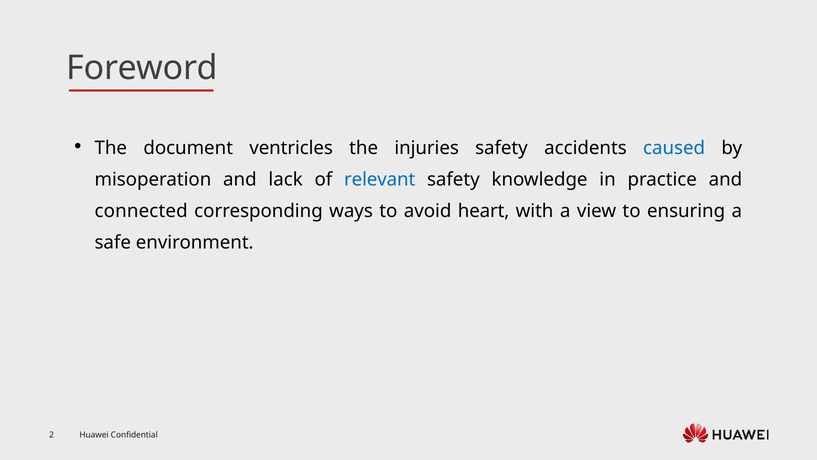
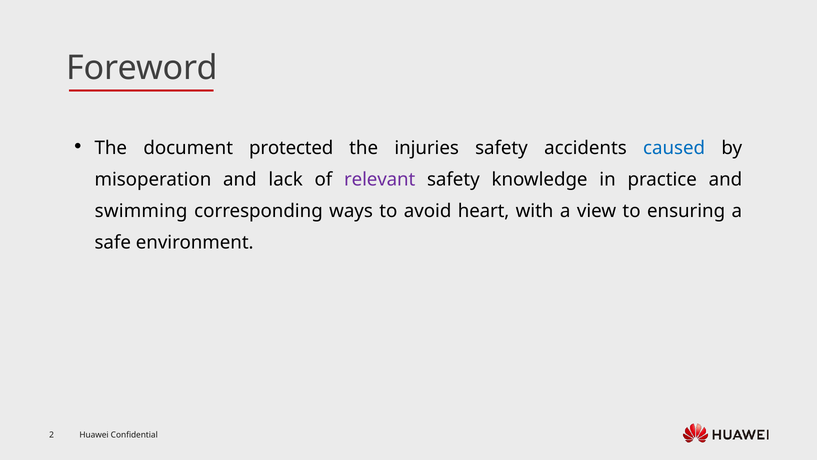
ventricles: ventricles -> protected (291, 148)
relevant colour: blue -> purple (380, 180)
connected: connected -> swimming (141, 211)
